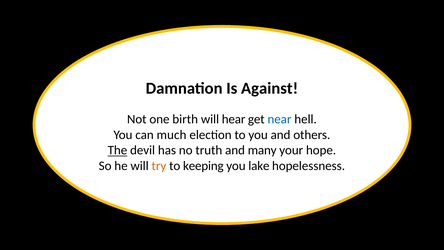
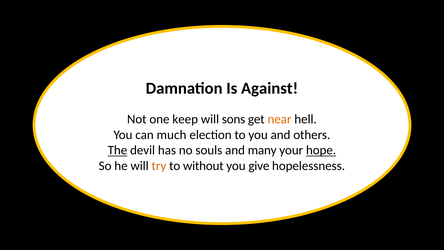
birth: birth -> keep (185, 119)
hear: hear -> sons (234, 119)
near colour: blue -> orange (279, 119)
truth: truth -> souls (209, 150)
hope underline: none -> present (321, 150)
keeping: keeping -> without (203, 166)
lake: lake -> give (259, 166)
